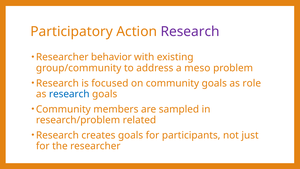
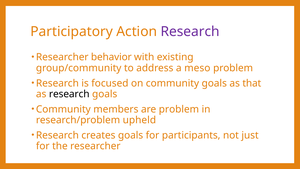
role: role -> that (252, 83)
research colour: blue -> black (69, 94)
are sampled: sampled -> problem (179, 109)
related: related -> upheld (139, 120)
